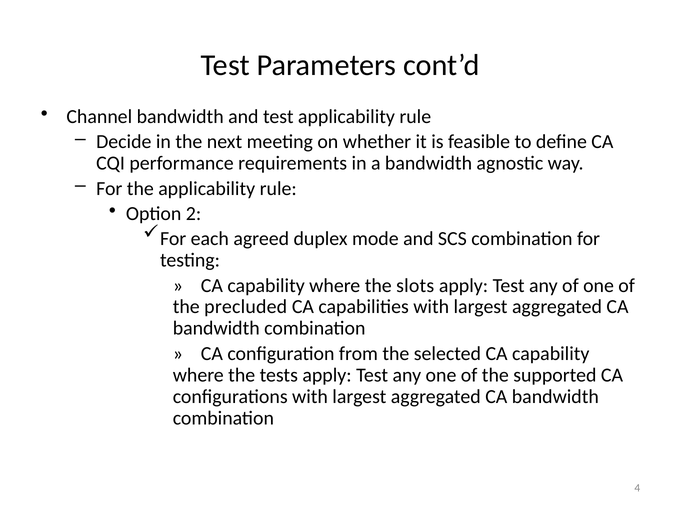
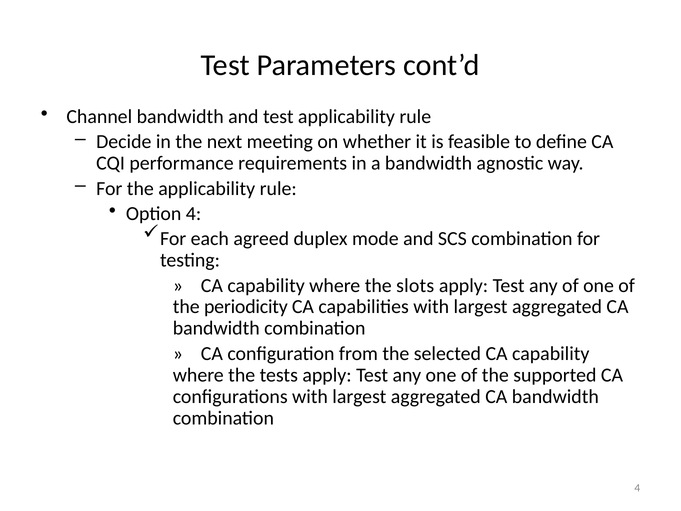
Option 2: 2 -> 4 (194, 214)
precluded: precluded -> periodicity (246, 307)
